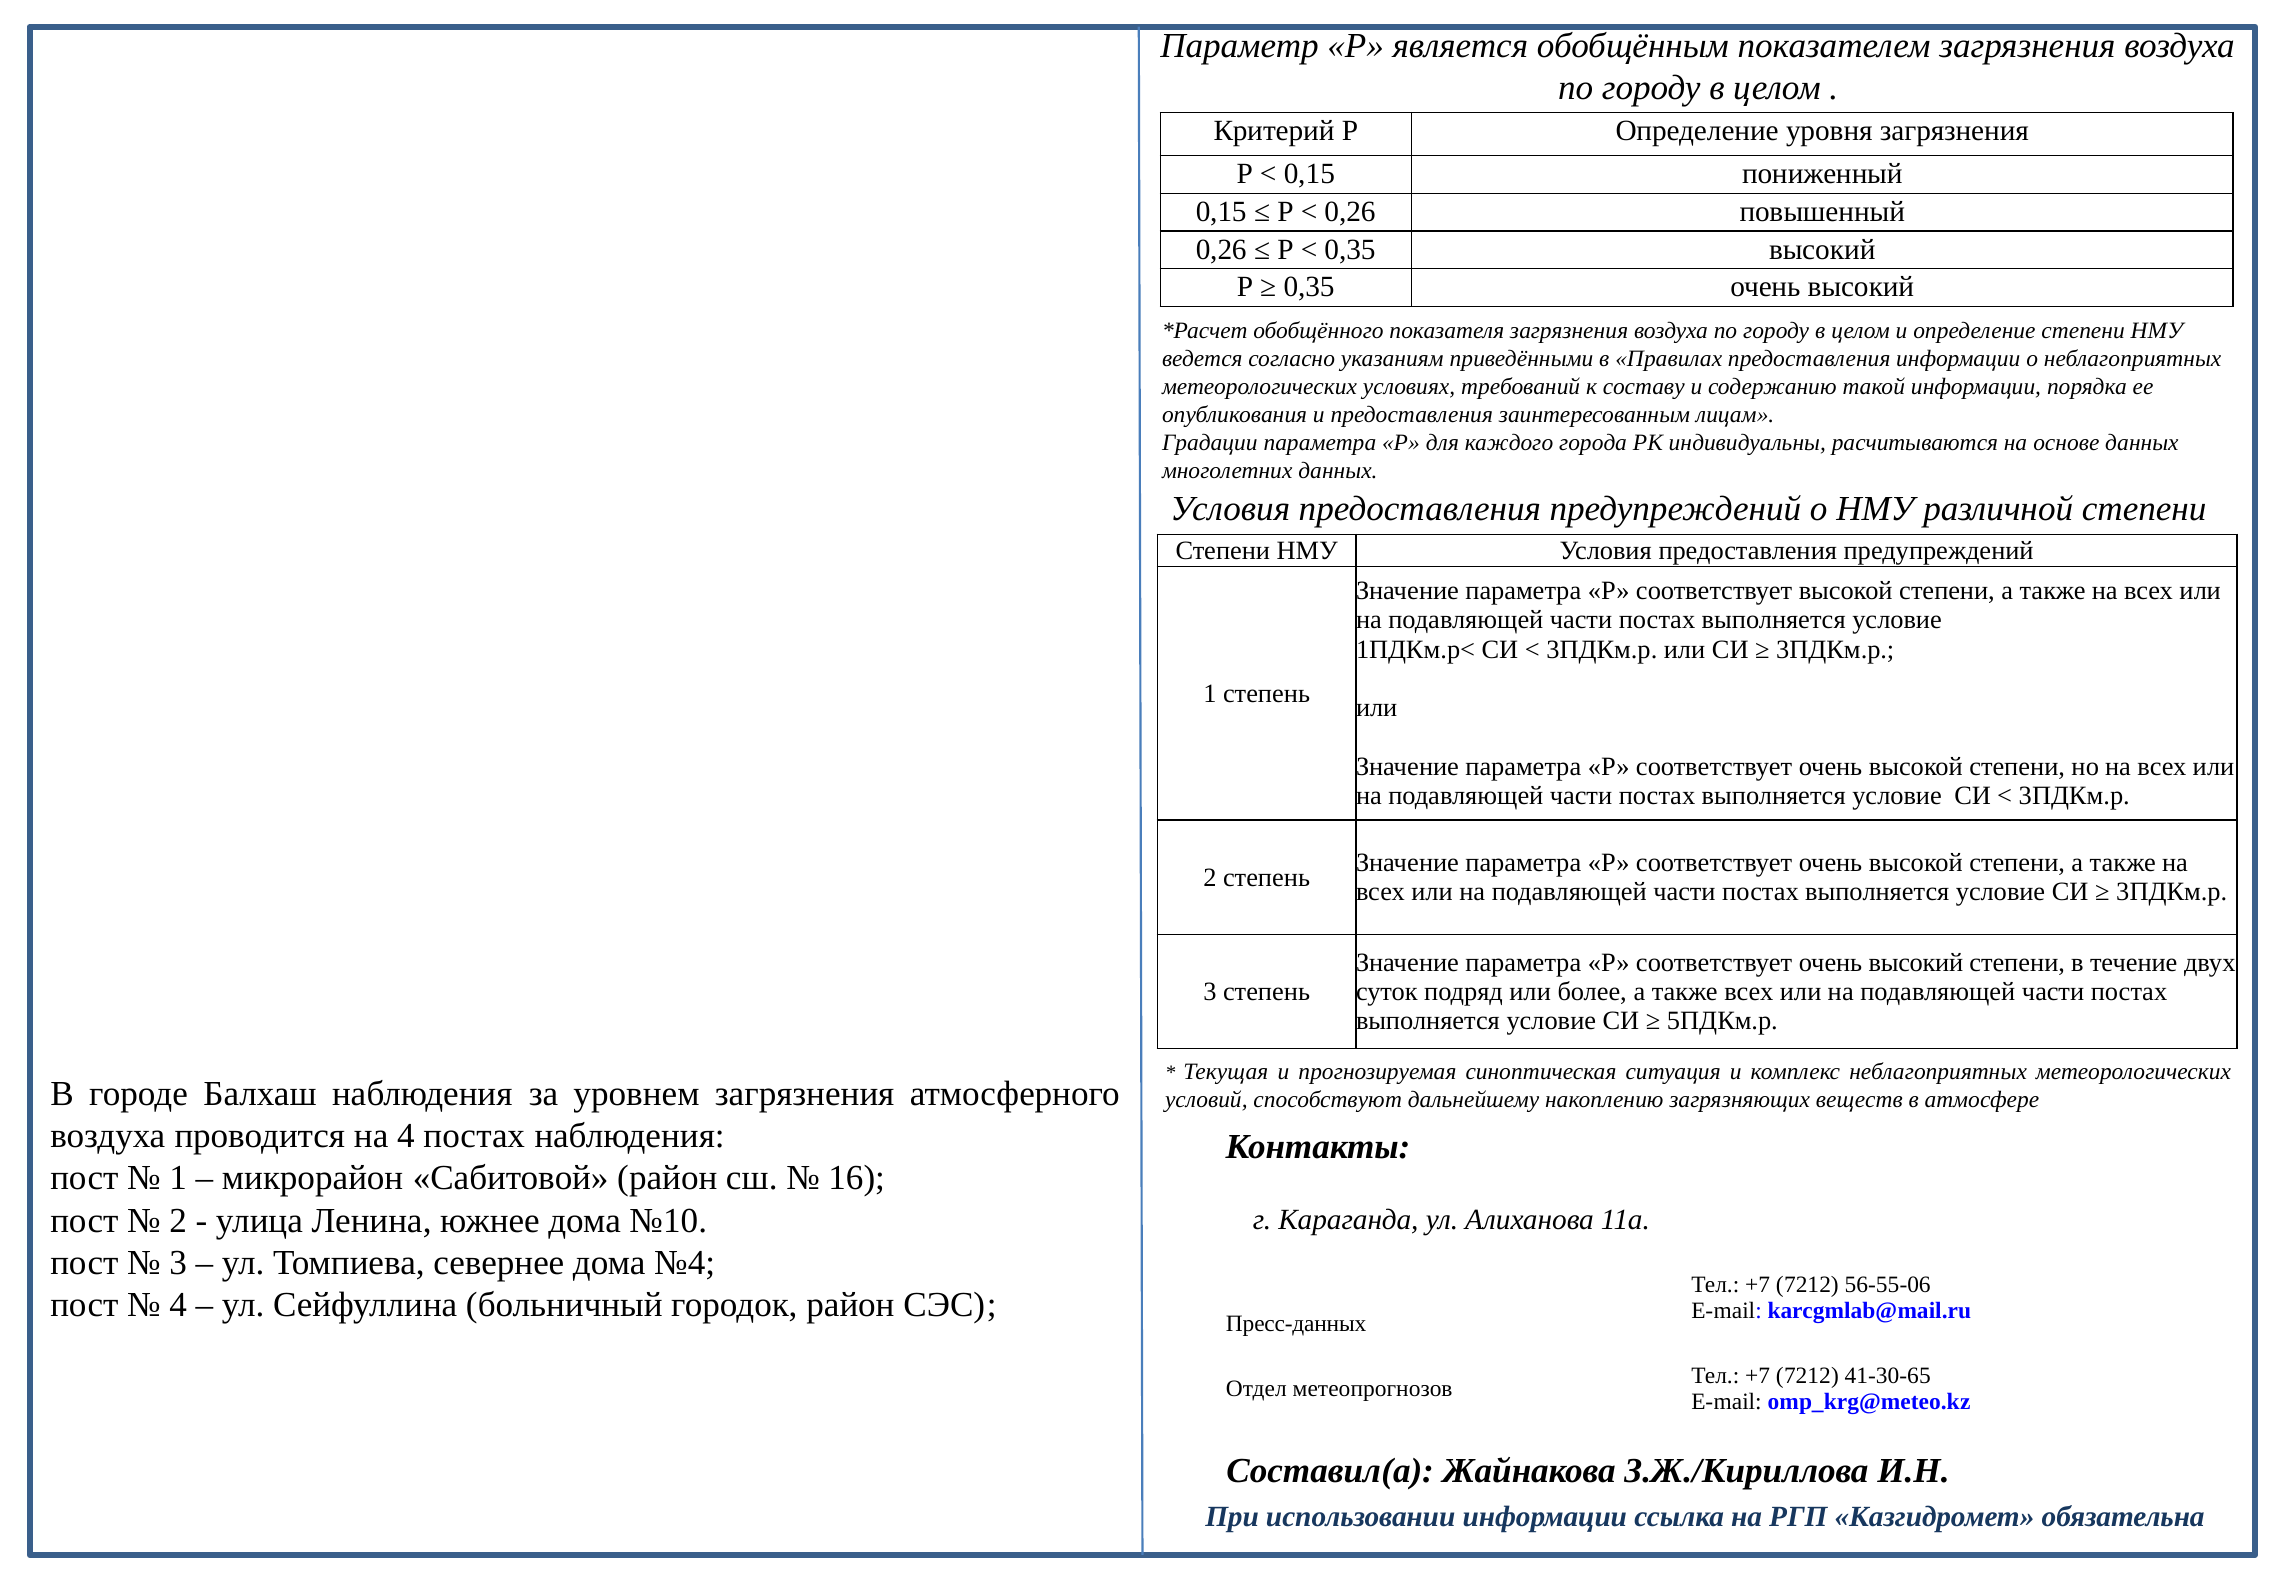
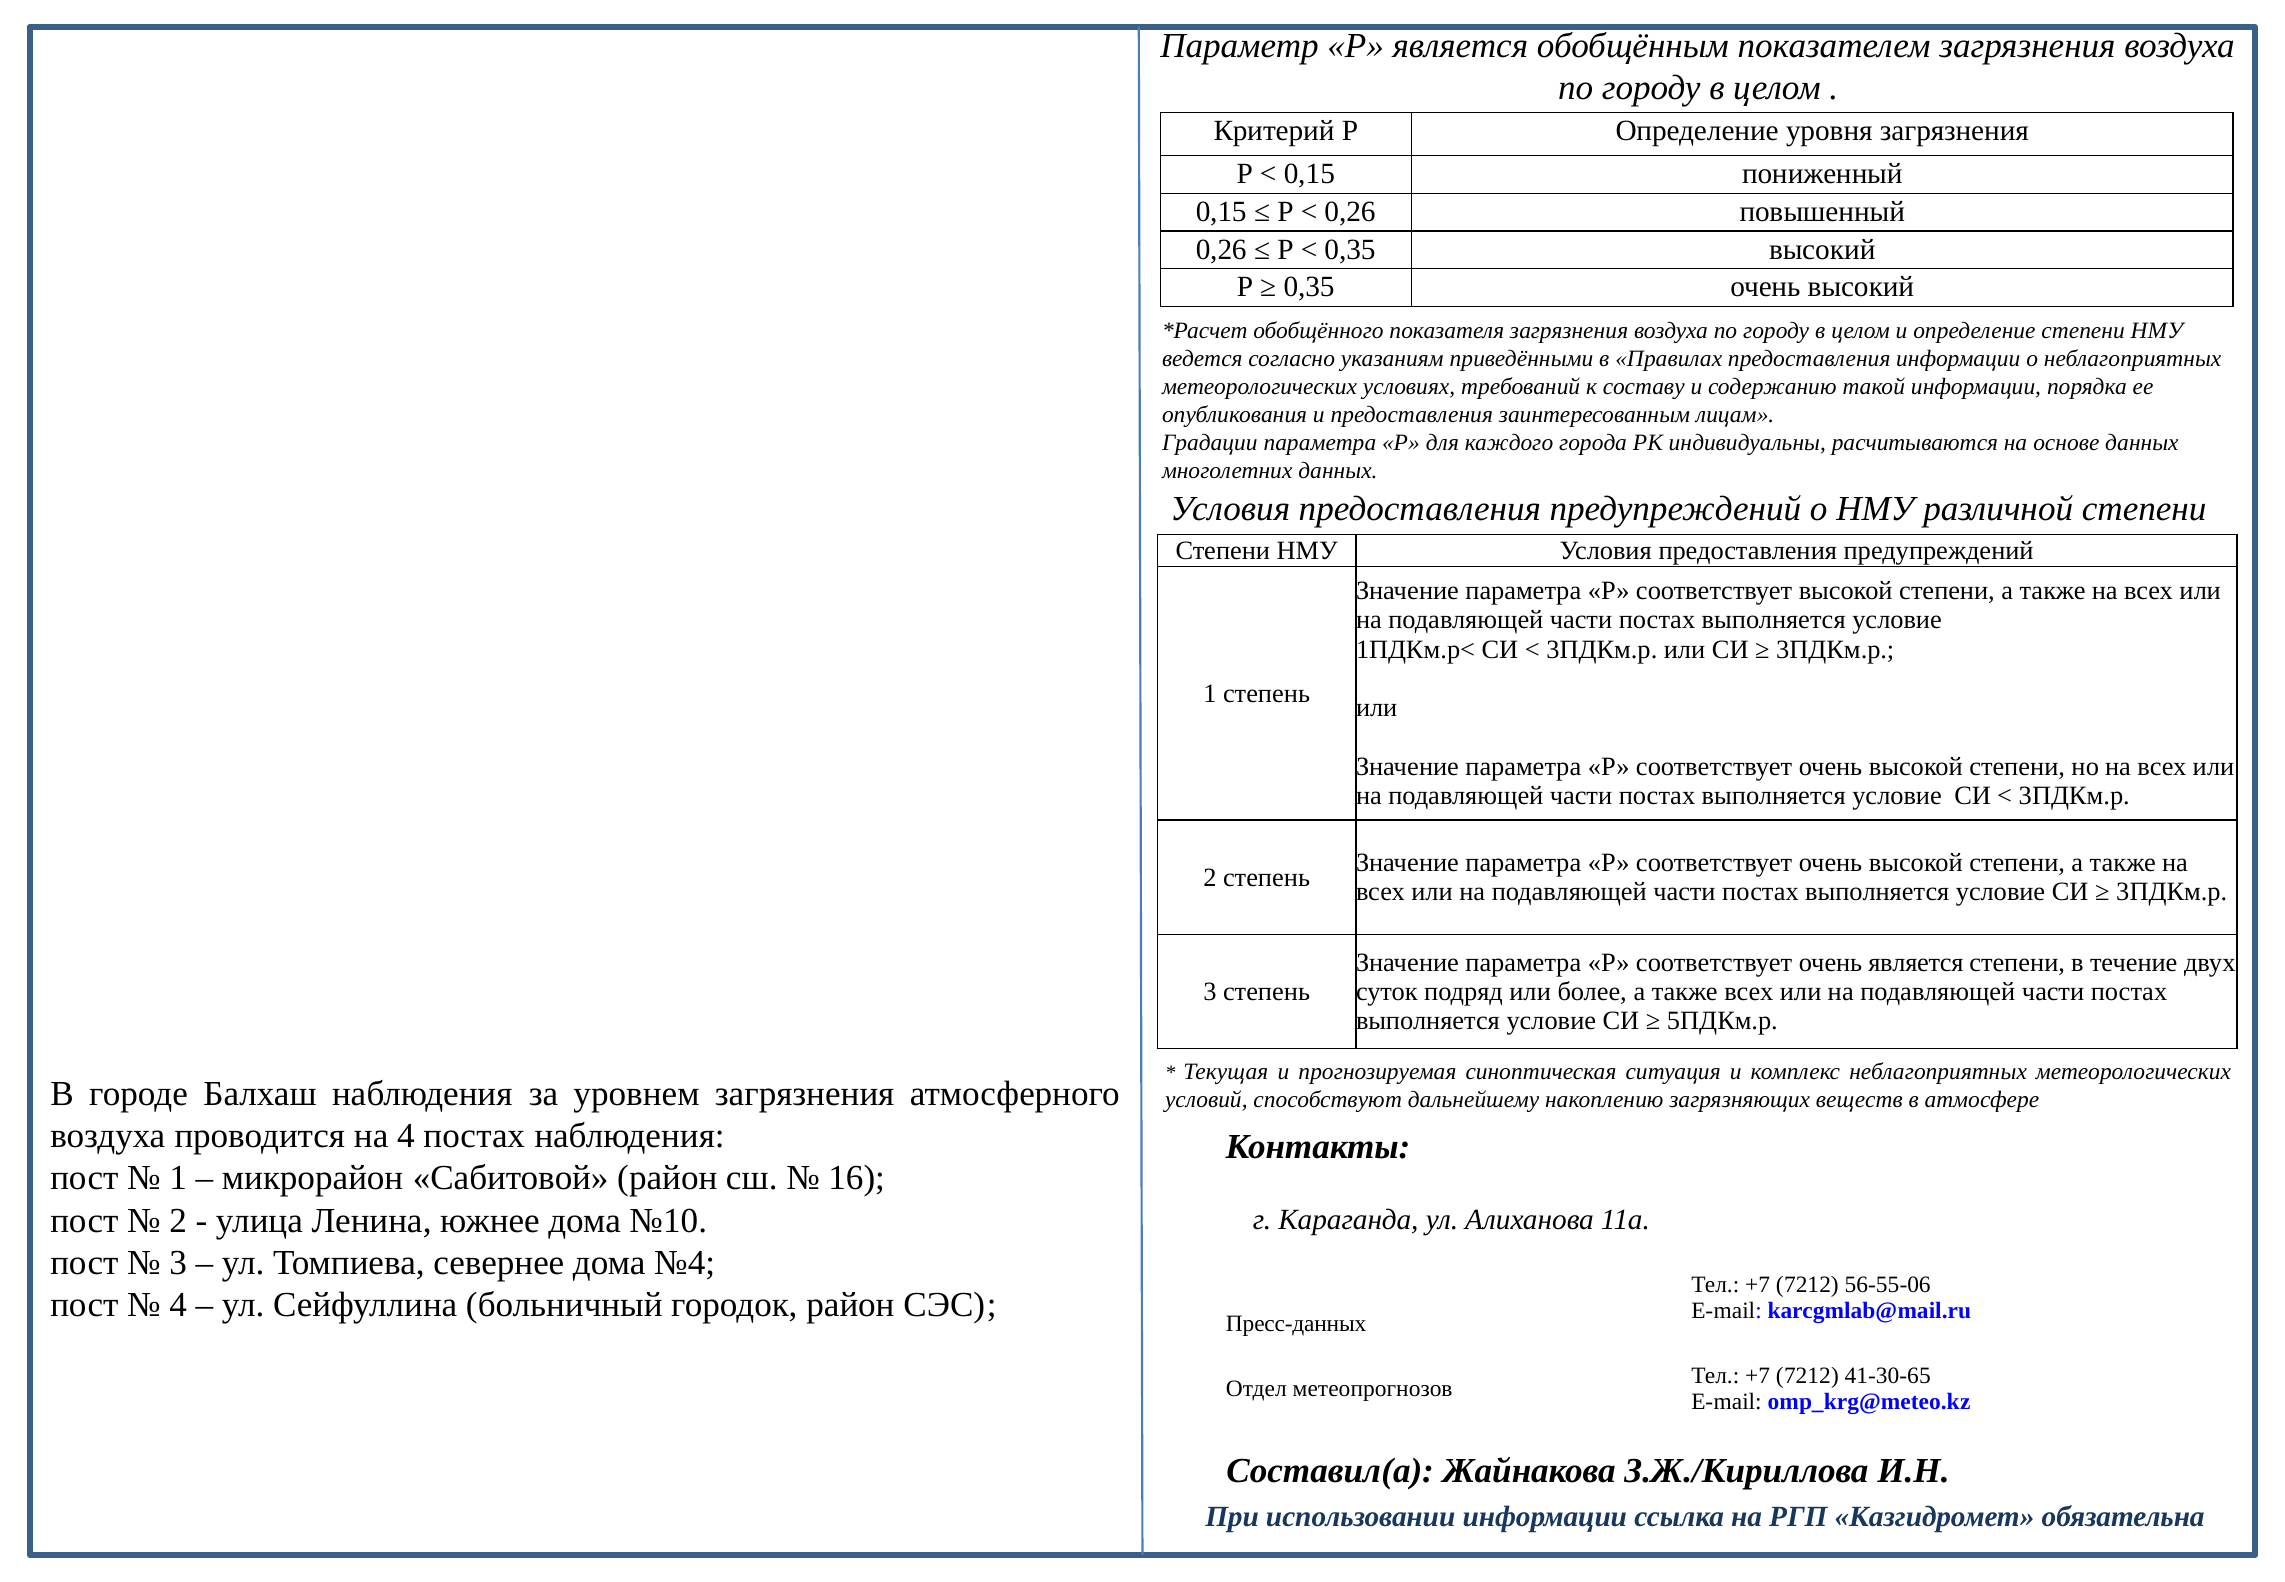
соответствует очень высокий: высокий -> является (1916, 962)
